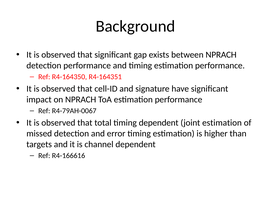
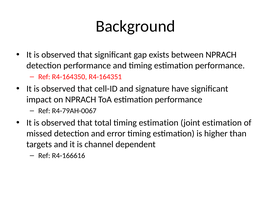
total timing dependent: dependent -> estimation (159, 123)
